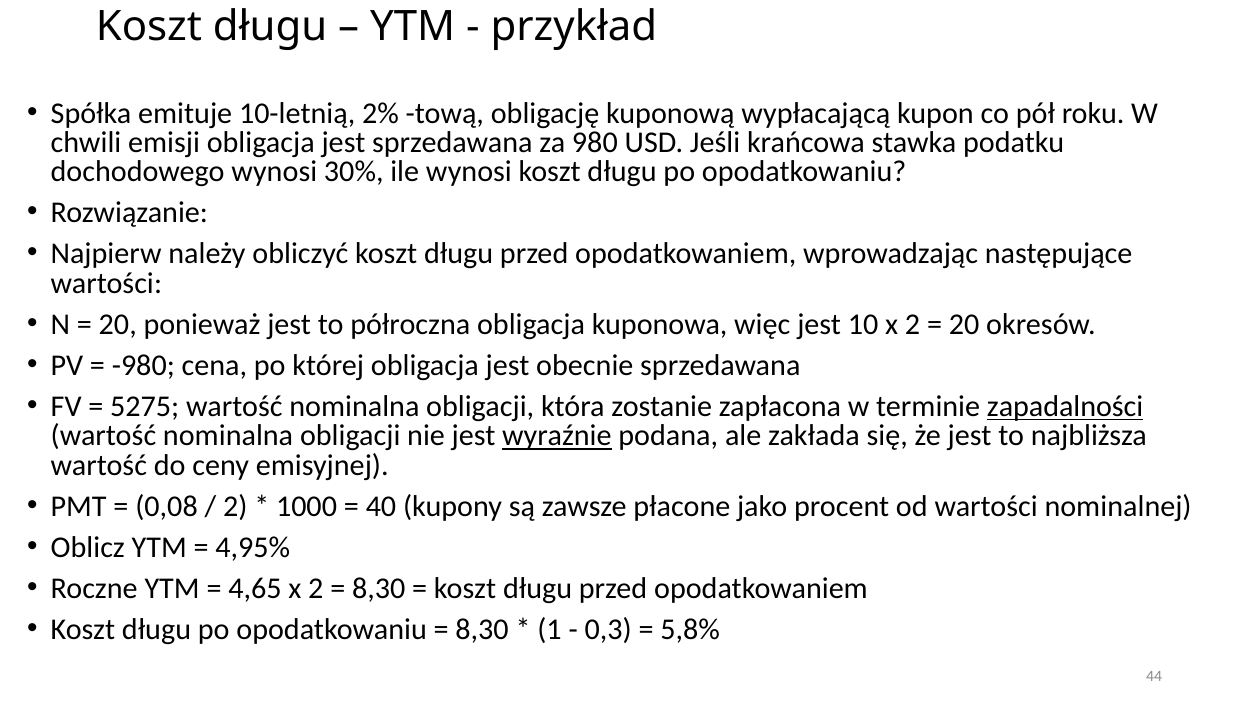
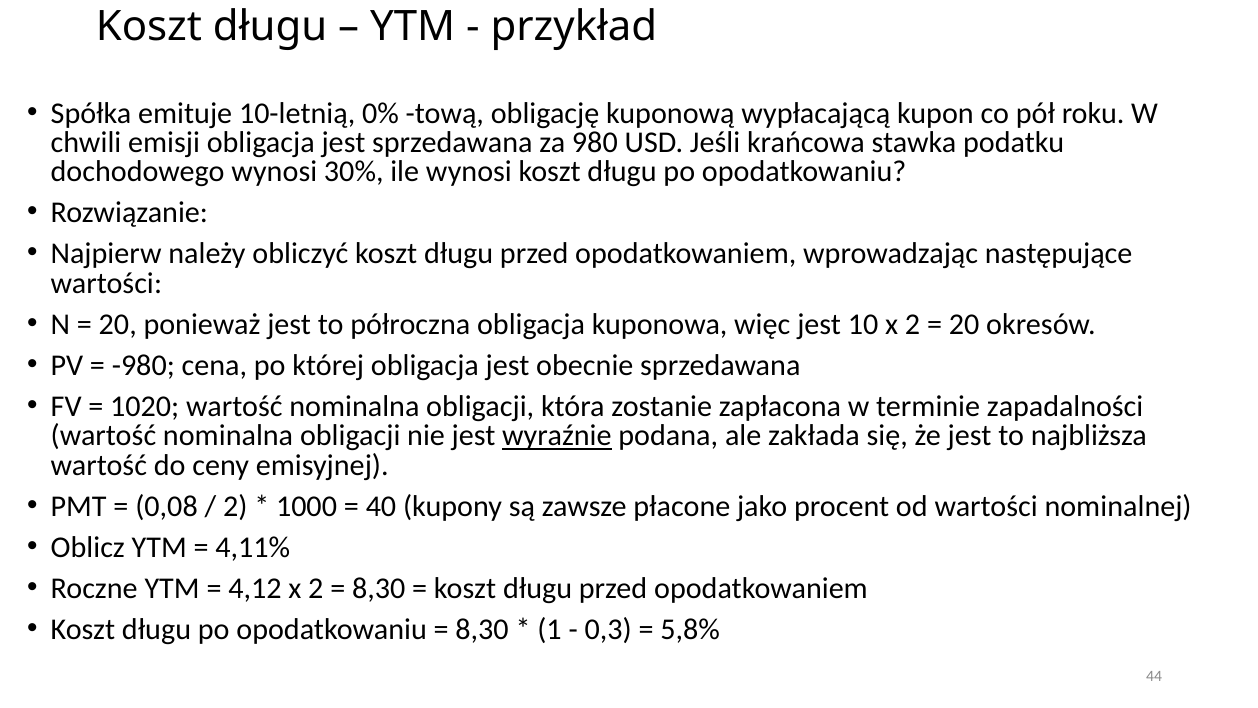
2%: 2% -> 0% (380, 113)
5275: 5275 -> 1020 (145, 406)
zapadalności underline: present -> none (1065, 406)
4,95%: 4,95% -> 4,11% (253, 547)
4,65: 4,65 -> 4,12 (255, 588)
